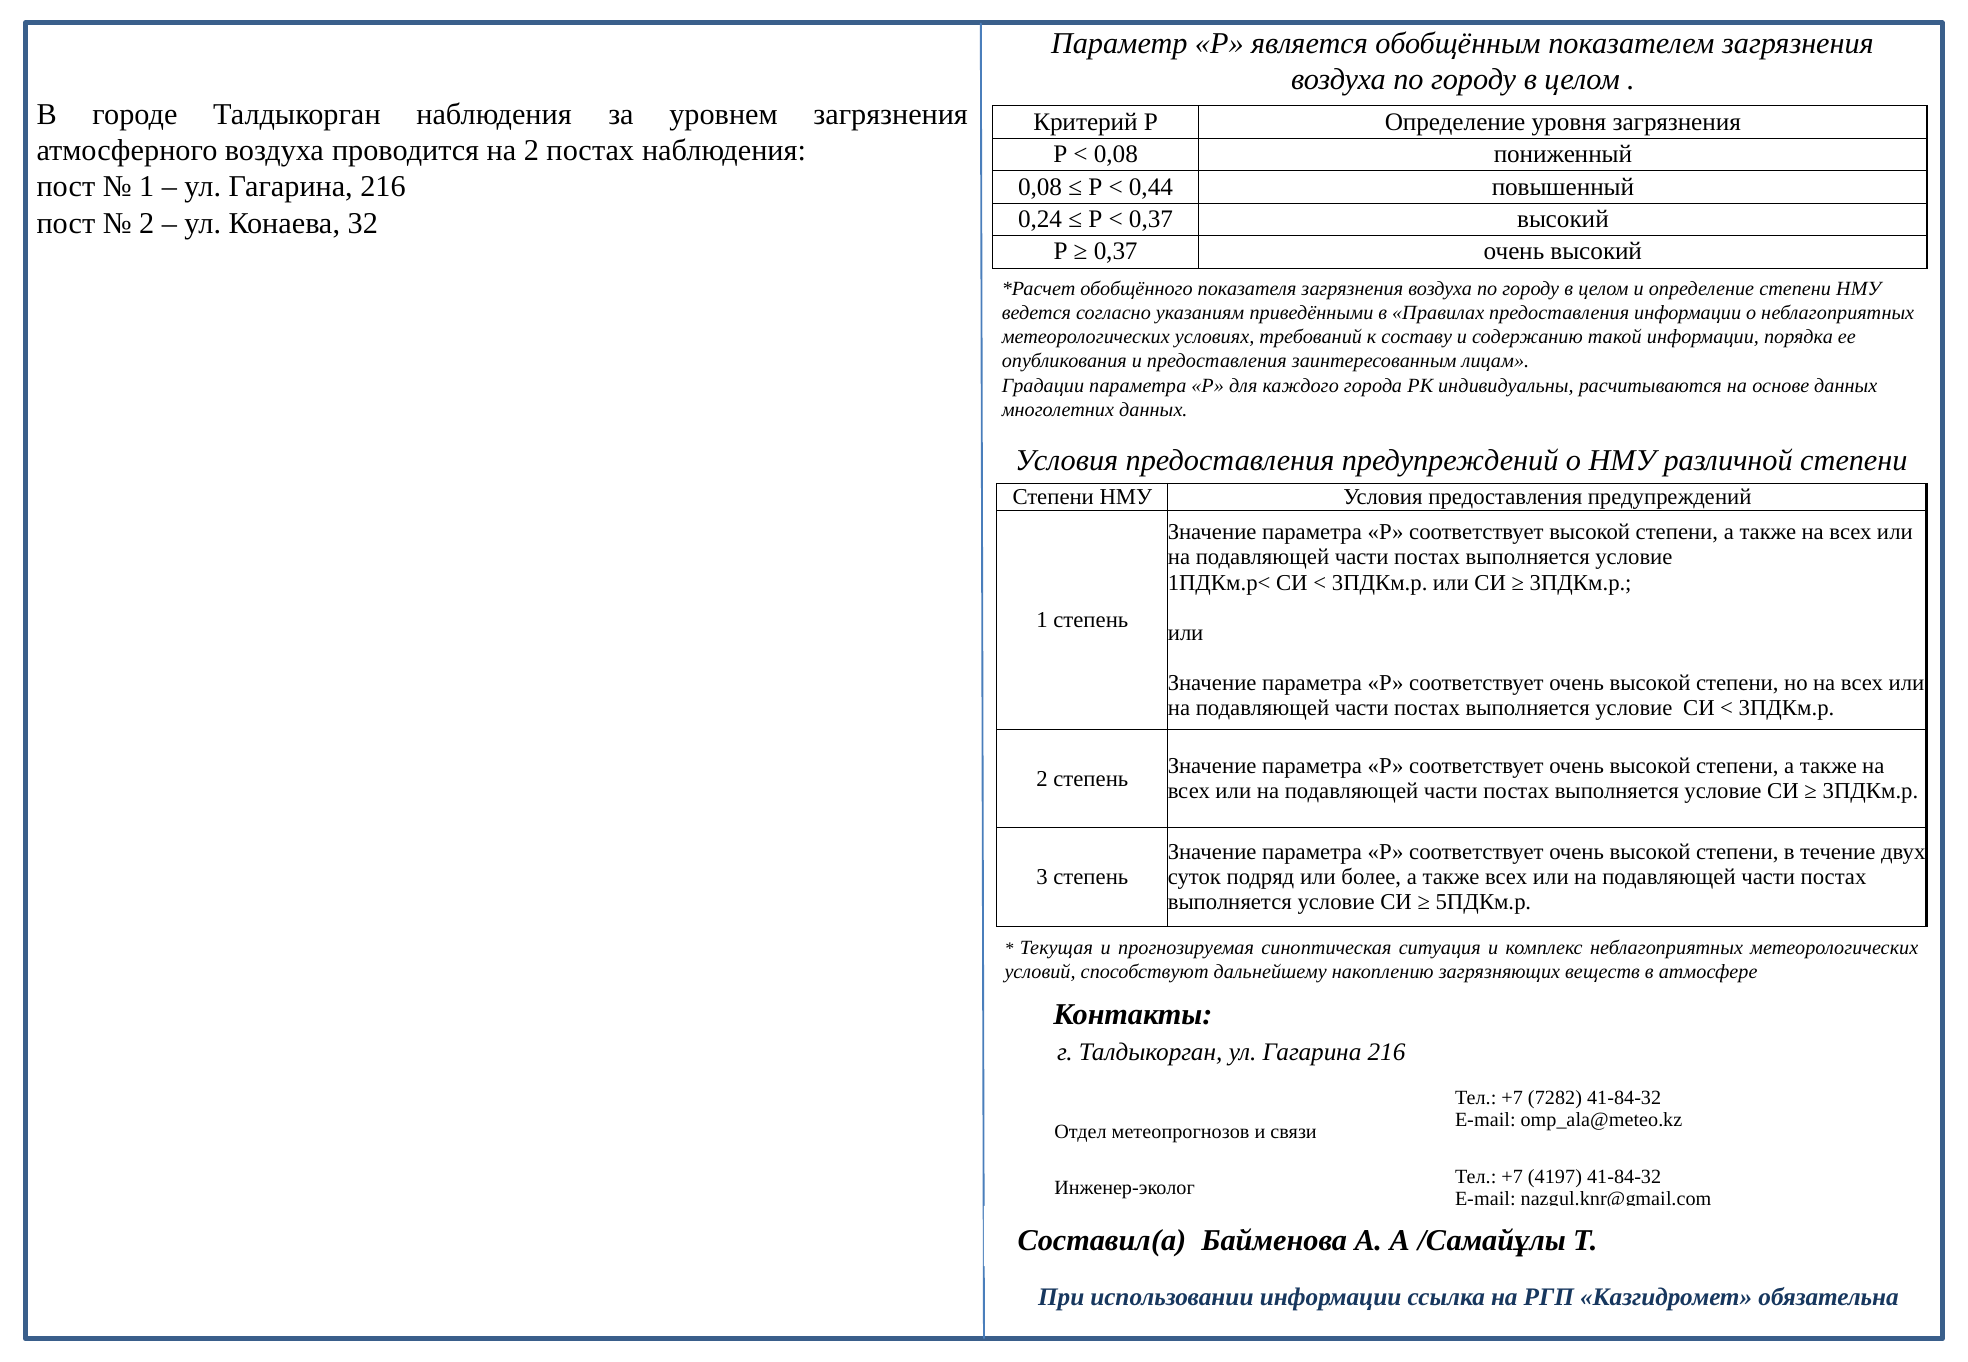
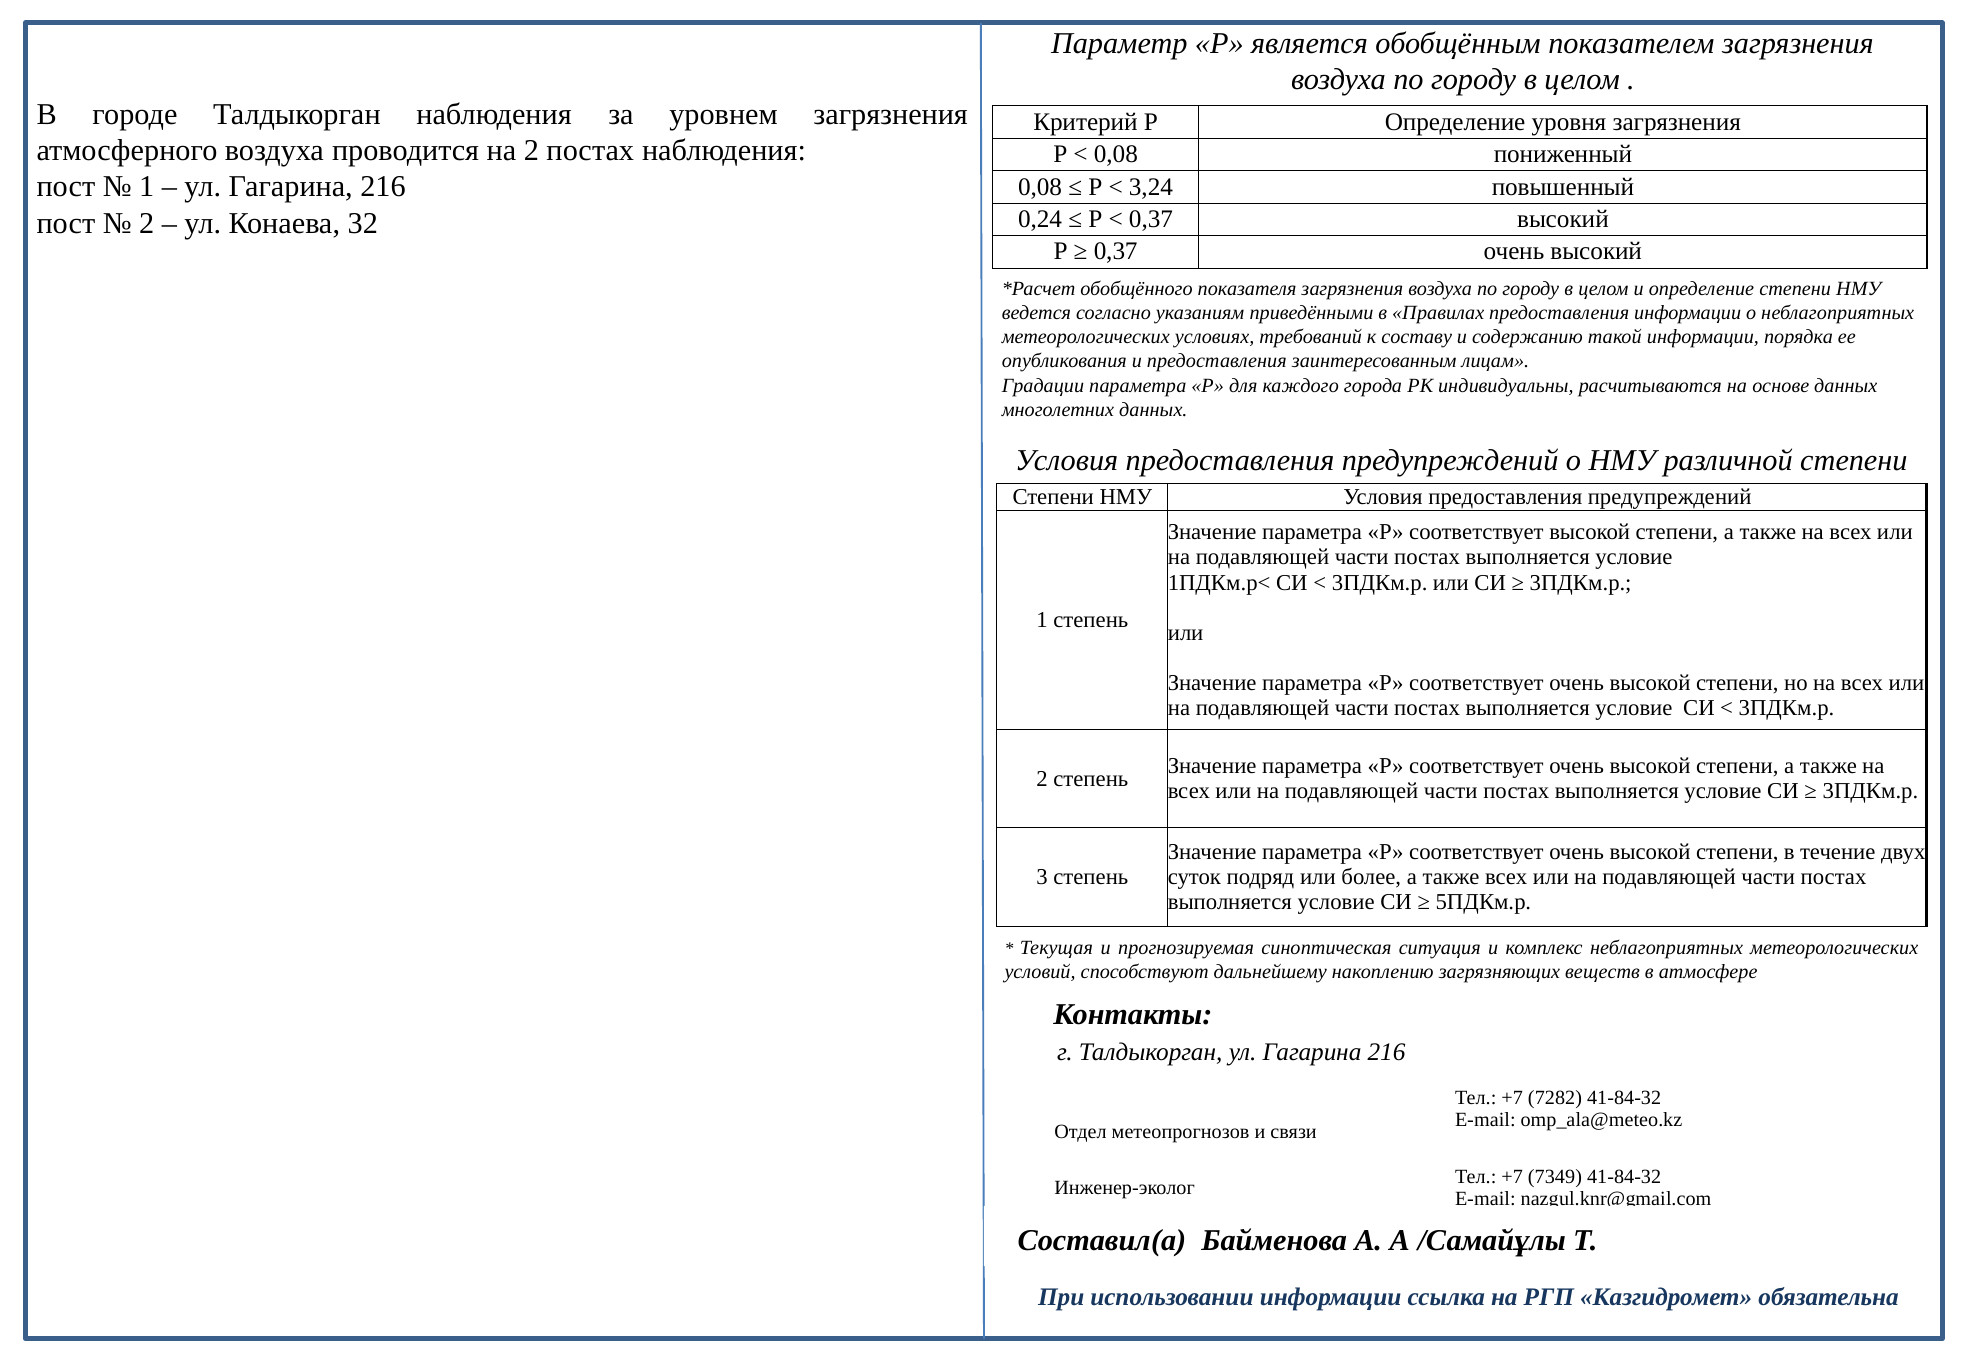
0,44: 0,44 -> 3,24 (1151, 187)
4197: 4197 -> 7349 (1555, 1177)
